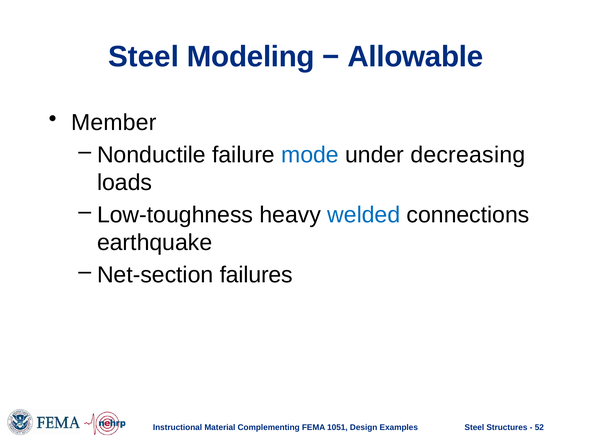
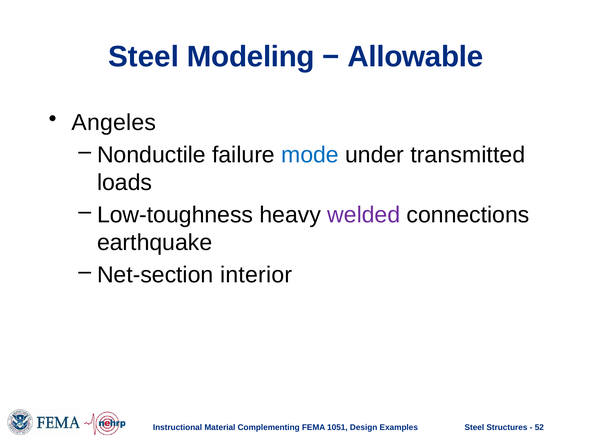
Member: Member -> Angeles (114, 122)
decreasing: decreasing -> transmitted (468, 155)
welded colour: blue -> purple (364, 215)
failures: failures -> interior (256, 275)
